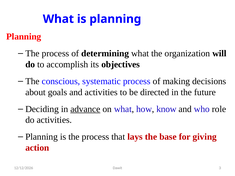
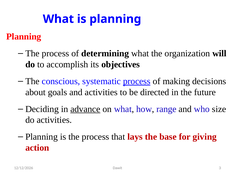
process underline: none -> present (137, 81)
know: know -> range (166, 109)
role: role -> size (219, 109)
